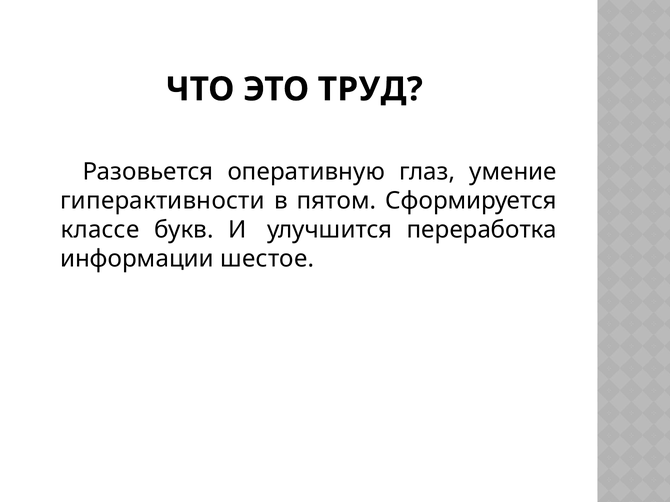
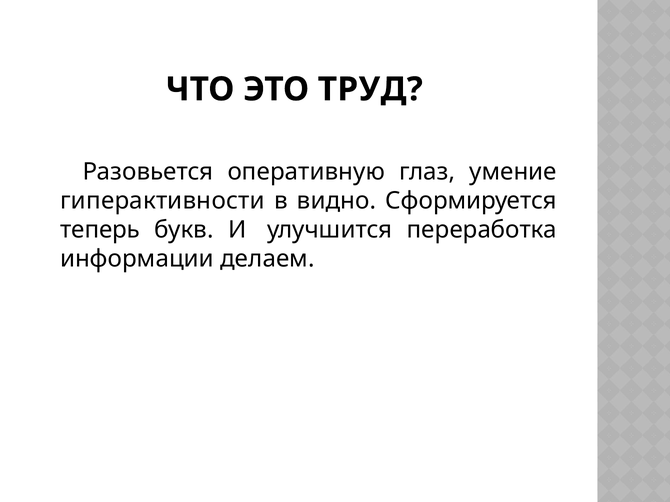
пятом: пятом -> видно (336, 201)
классе: классе -> теперь (100, 230)
шестое: шестое -> делаем (267, 259)
